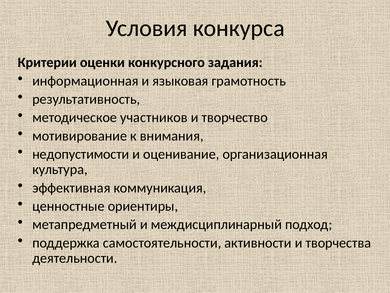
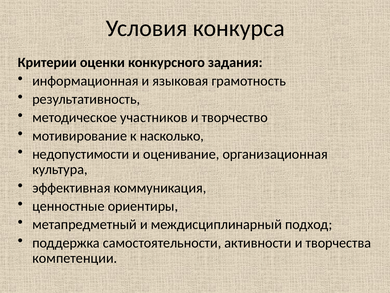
внимания: внимания -> насколько (172, 136)
деятельности: деятельности -> компетенции (75, 258)
